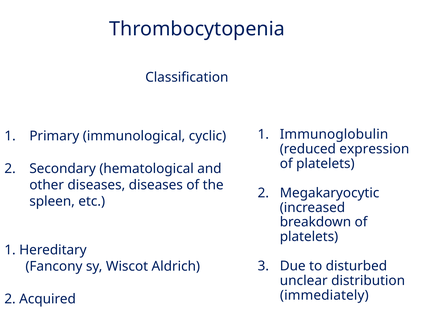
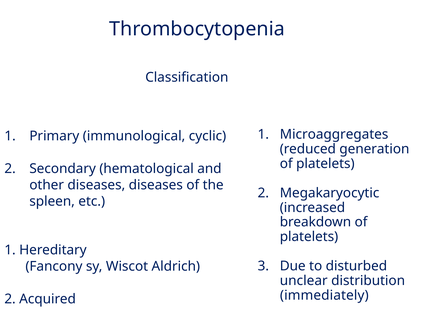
Immunoglobulin: Immunoglobulin -> Microaggregates (334, 134)
expression: expression -> generation (374, 149)
